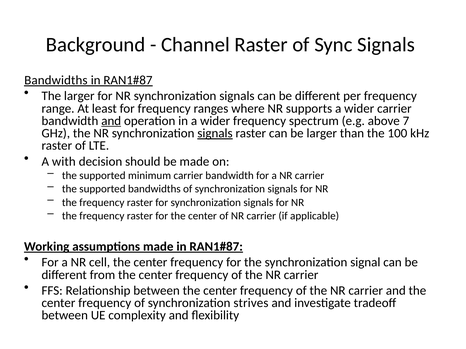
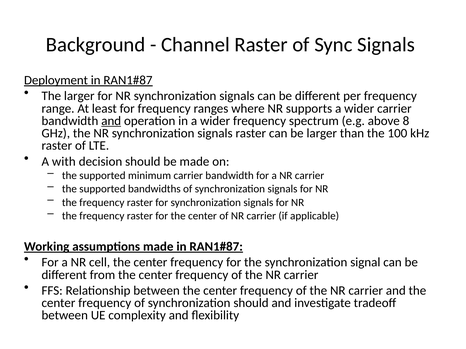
Bandwidths: Bandwidths -> Deployment (56, 80)
7: 7 -> 8 (406, 121)
signals underline: present -> none (215, 133)
synchronization strives: strives -> should (251, 303)
